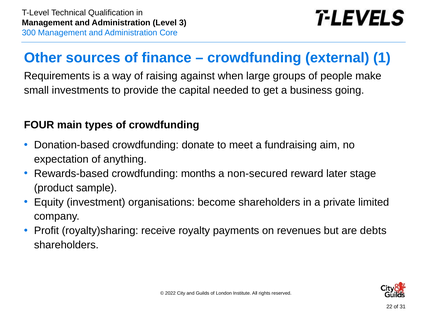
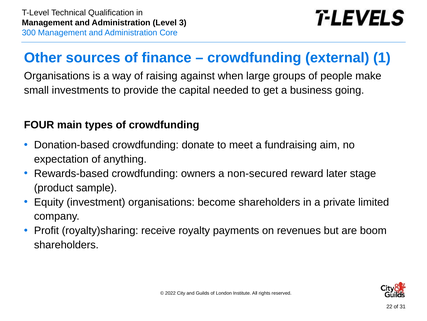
Requirements: Requirements -> Organisations (57, 76)
months: months -> owners (198, 173)
debts: debts -> boom (373, 230)
